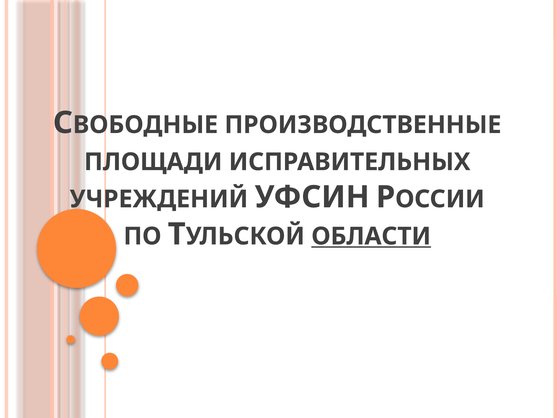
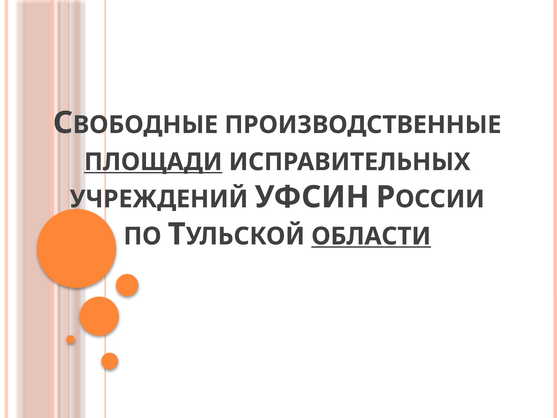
ПЛОЩАДИ underline: none -> present (153, 162)
